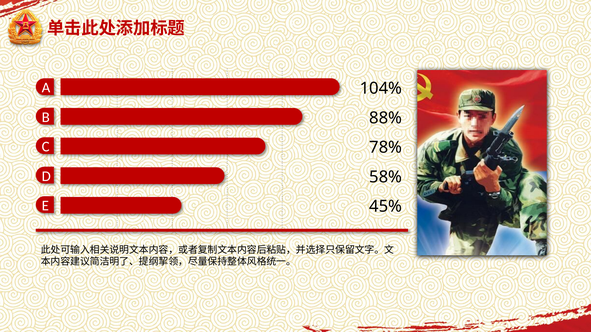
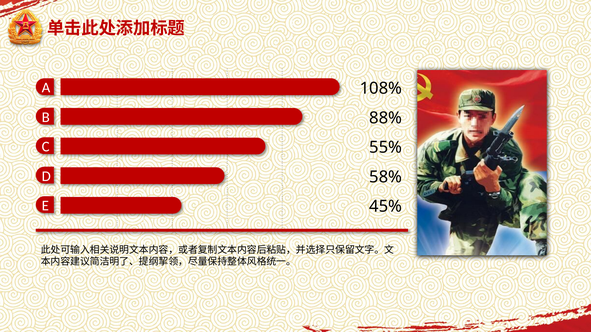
104%: 104% -> 108% (381, 89)
78%: 78% -> 55% (386, 148)
